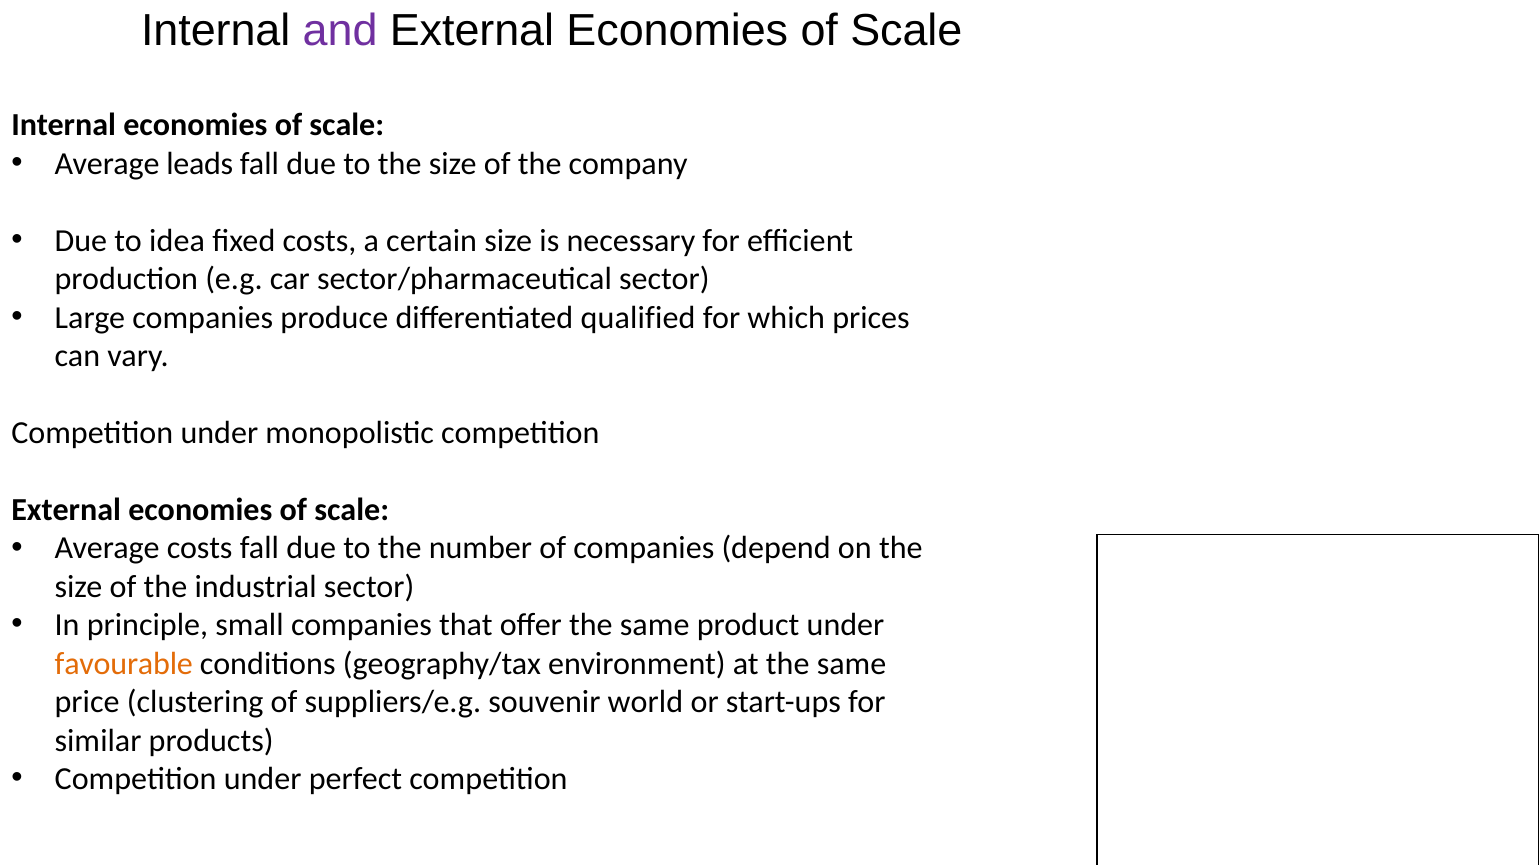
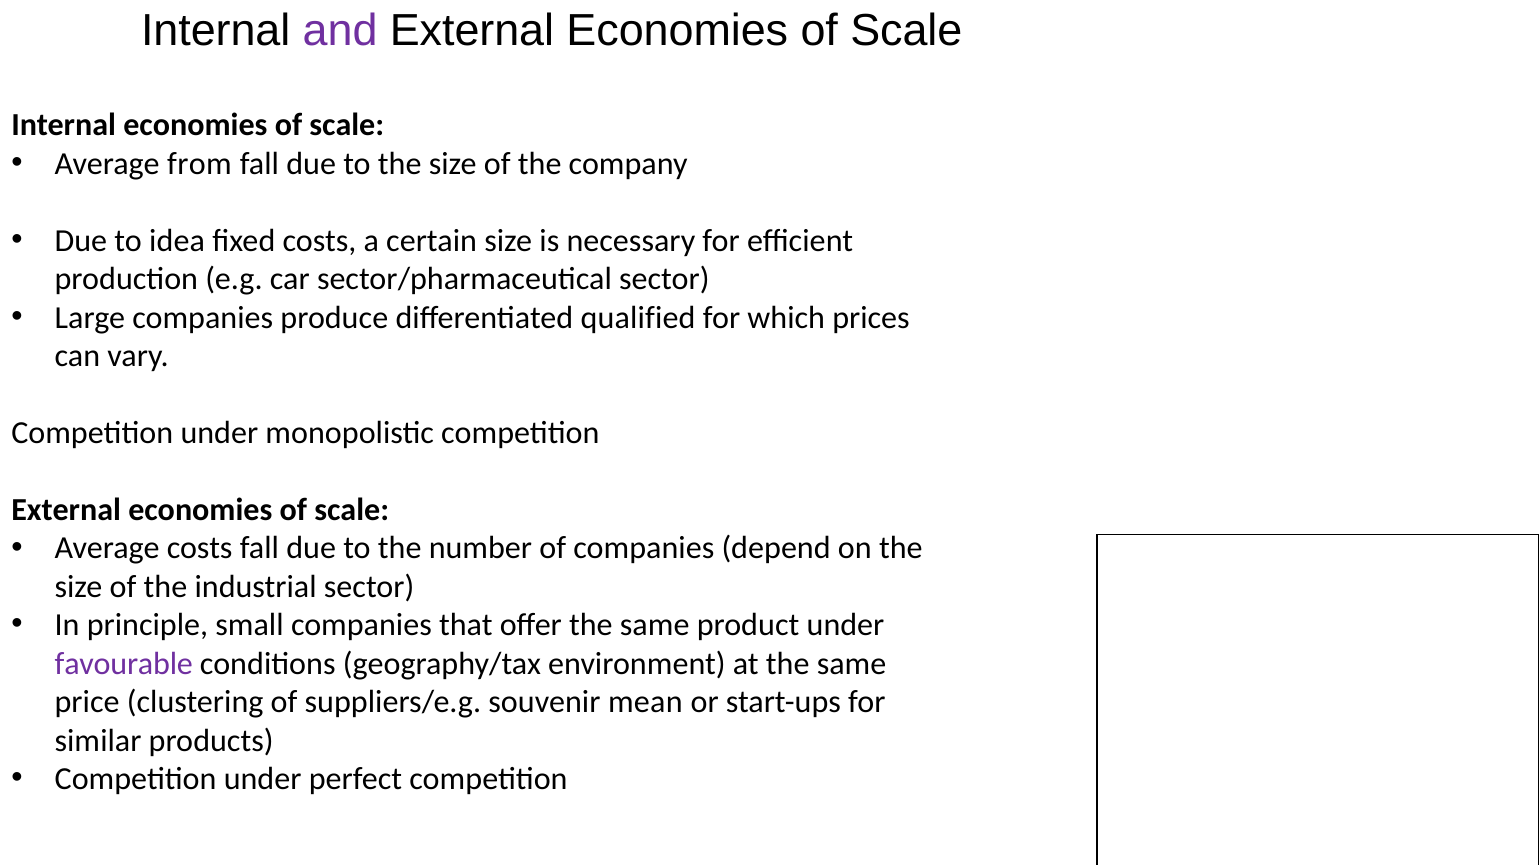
leads: leads -> from (199, 164)
favourable colour: orange -> purple (124, 664)
world: world -> mean (645, 703)
